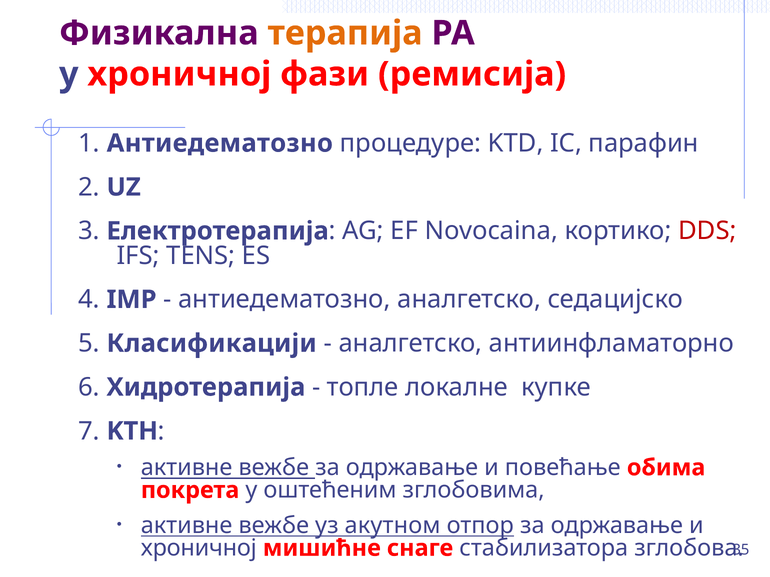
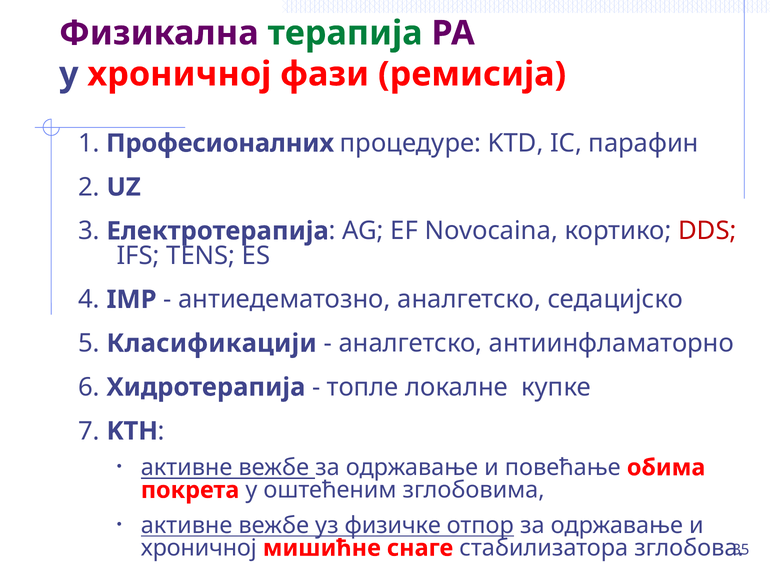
терапија colour: orange -> green (345, 33)
1 Антиедематозно: Антиедематозно -> Професионалних (220, 143)
акутном: акутном -> физичке (393, 526)
